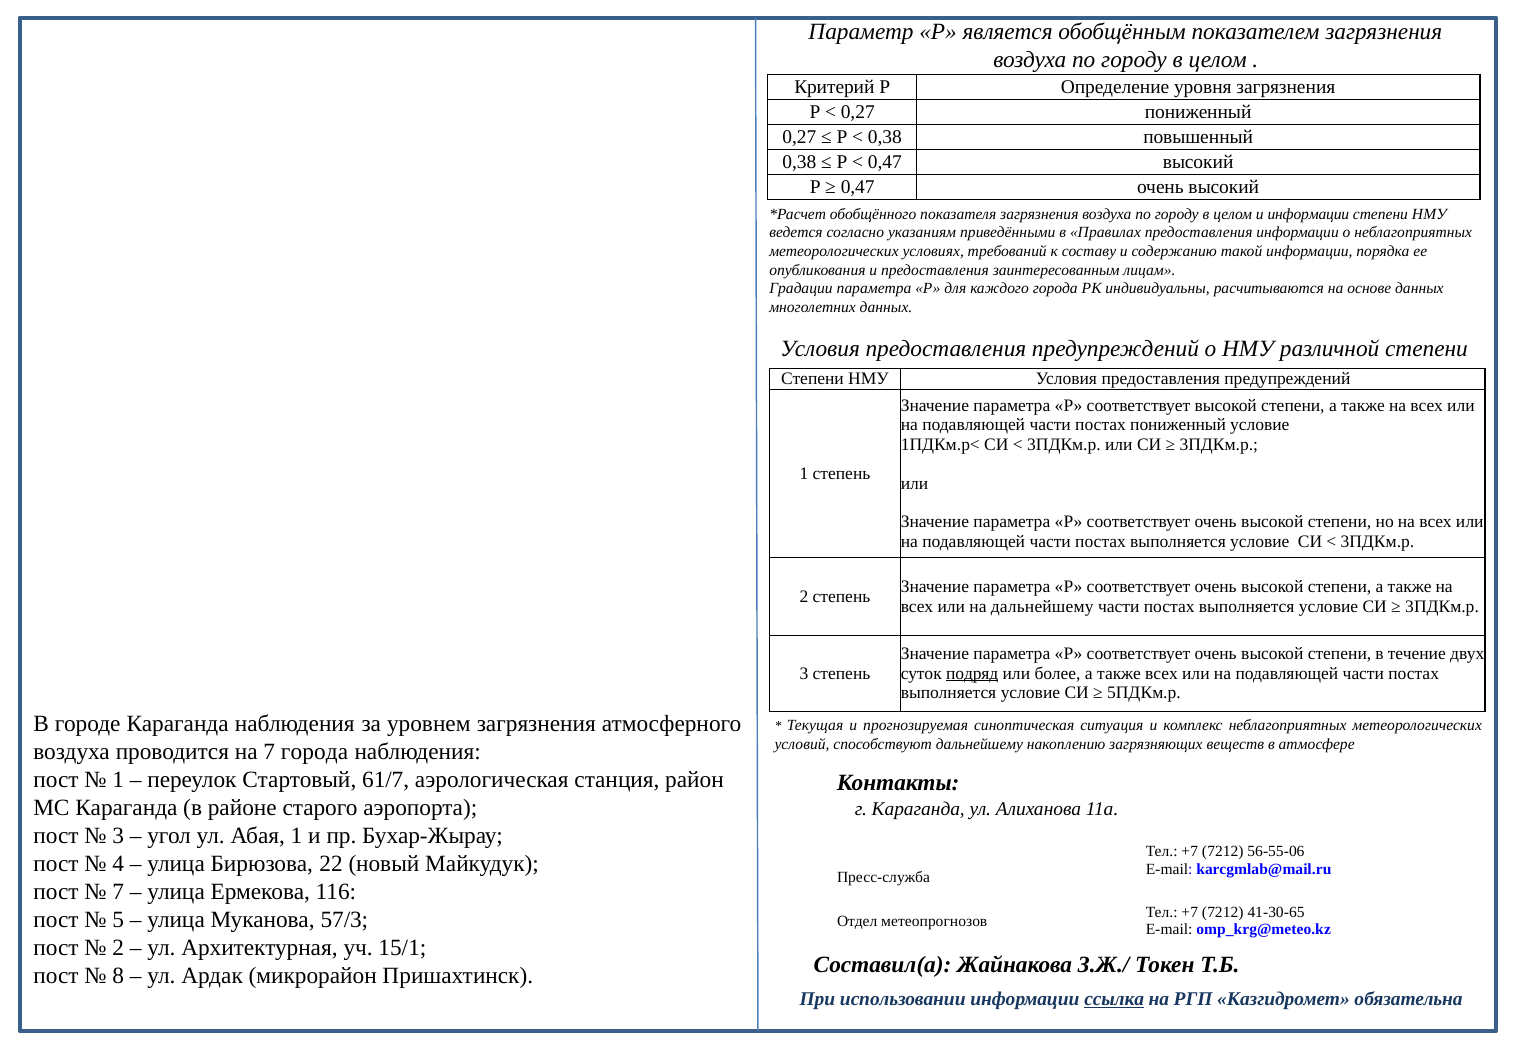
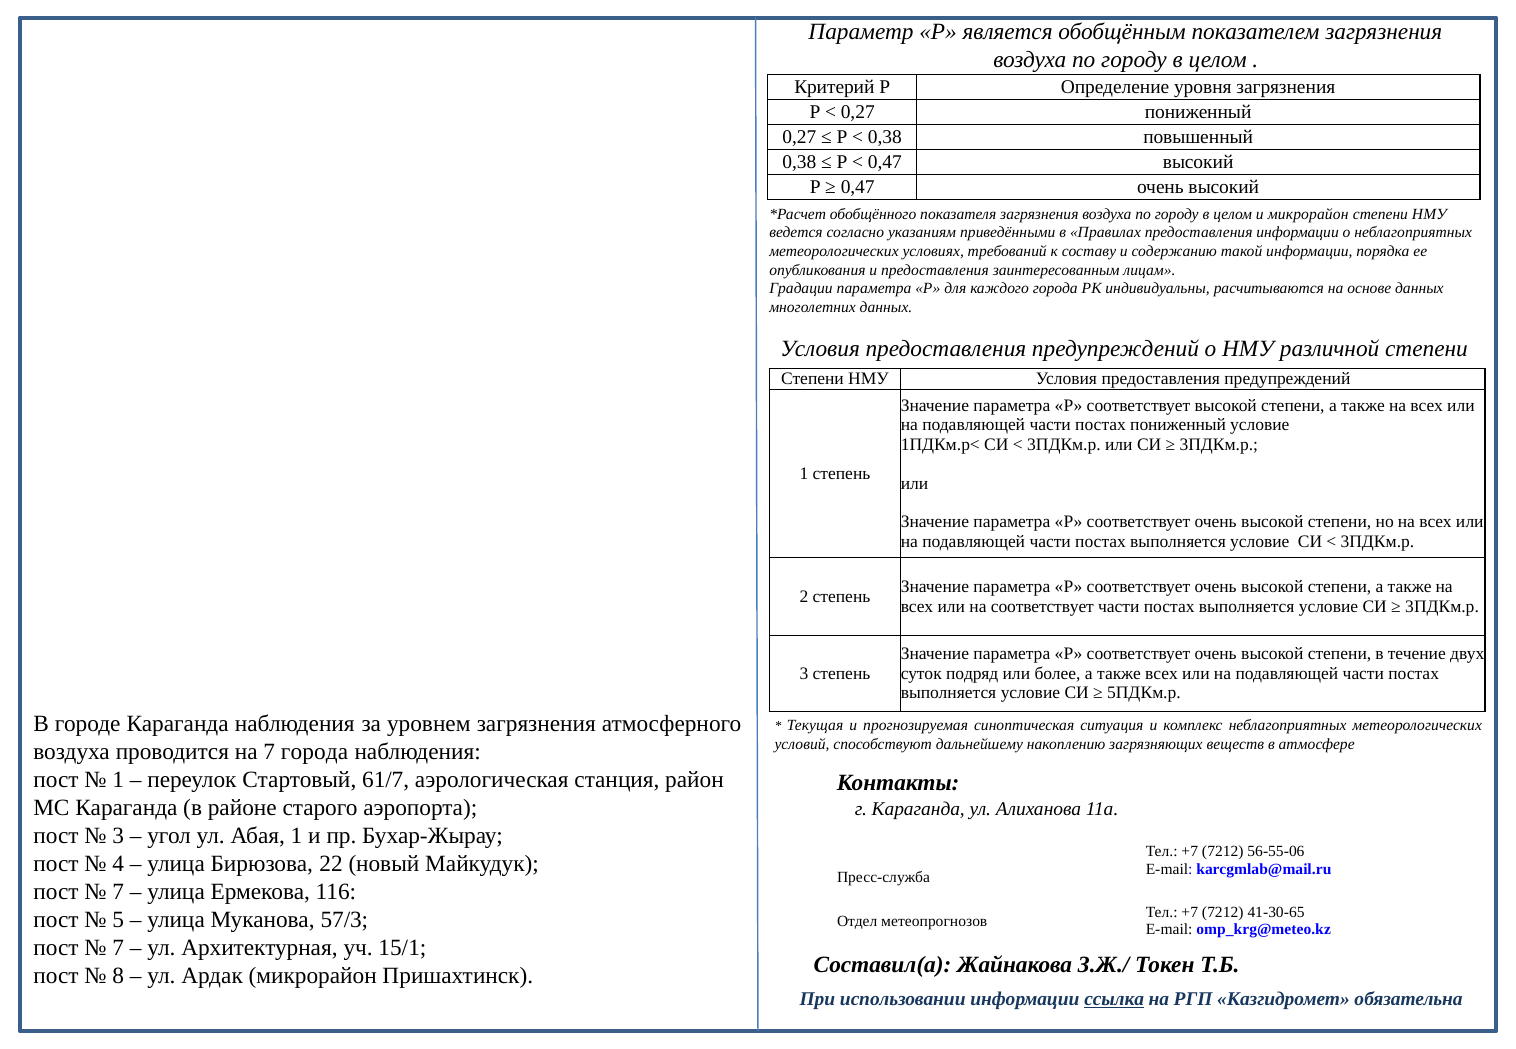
и информации: информации -> микрорайон (1308, 214)
на дальнейшему: дальнейшему -> соответствует (1042, 607)
подряд underline: present -> none (972, 674)
2: 2 -> 7 (118, 948)
